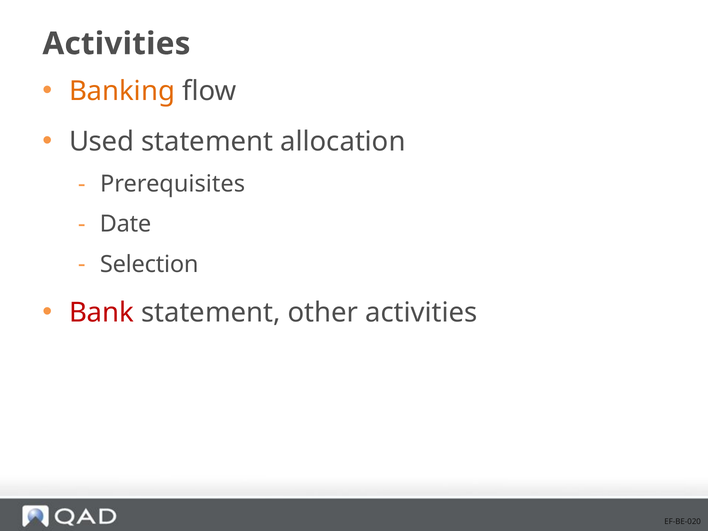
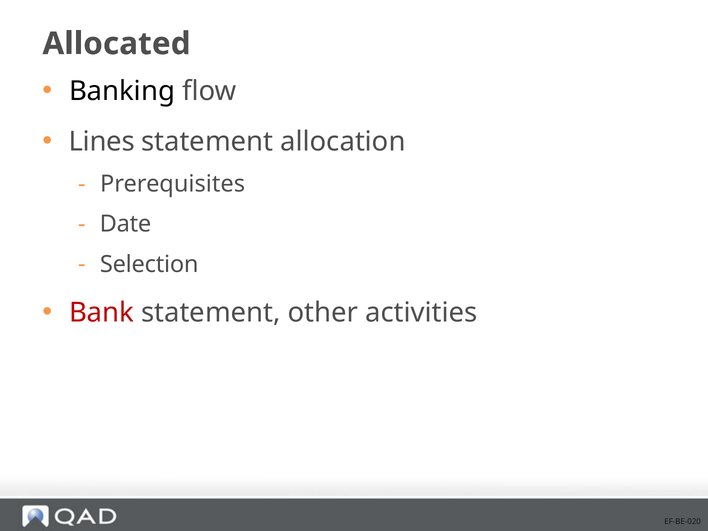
Activities: Activities -> Allocated (117, 44)
Banking colour: orange -> black (122, 91)
Used: Used -> Lines (102, 142)
